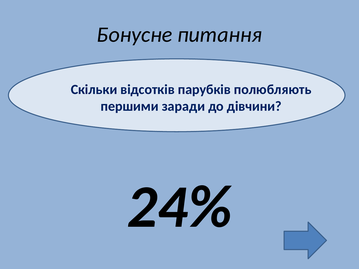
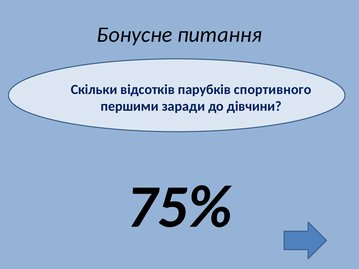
полюбляють: полюбляють -> спортивного (273, 90)
24%: 24% -> 75% (179, 207)
